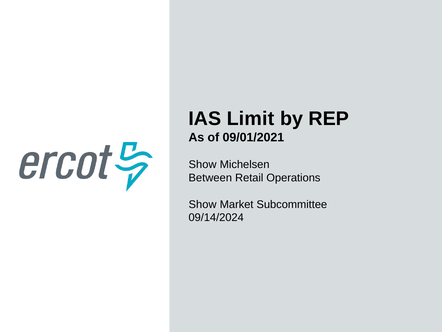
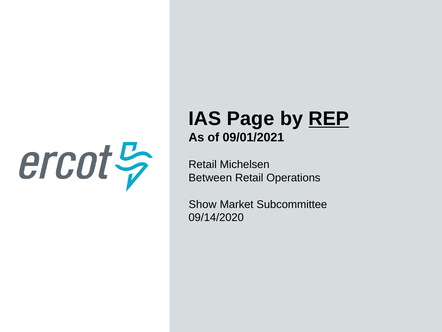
Limit: Limit -> Page (251, 118)
REP underline: none -> present (329, 118)
Show: Show -> Retail (203, 164)
09/14/2024: 09/14/2024 -> 09/14/2020 (216, 217)
